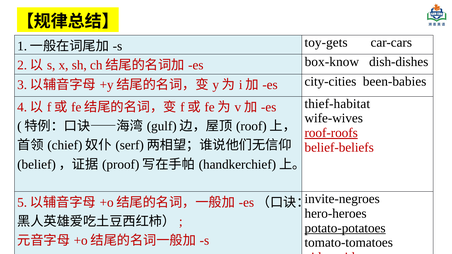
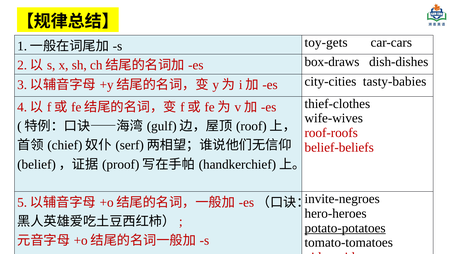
box-know: box-know -> box-draws (332, 62)
been-babies: been-babies -> tasty-babies (395, 82)
thief-habitat: thief-habitat -> thief-clothes (337, 104)
roof-roofs underline: present -> none (331, 133)
